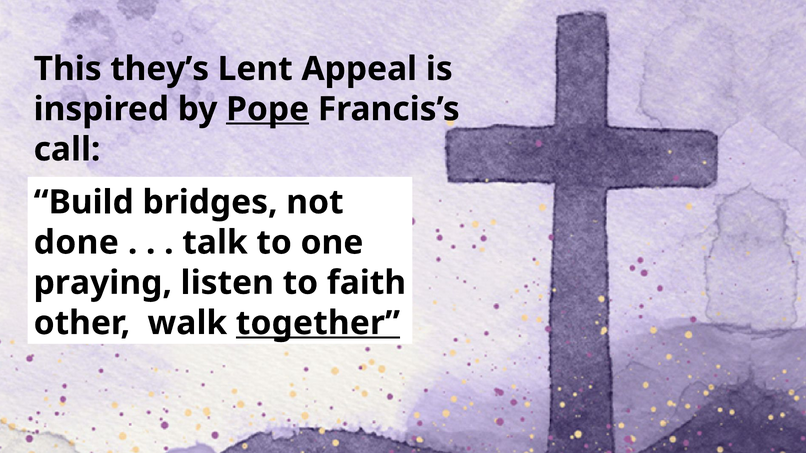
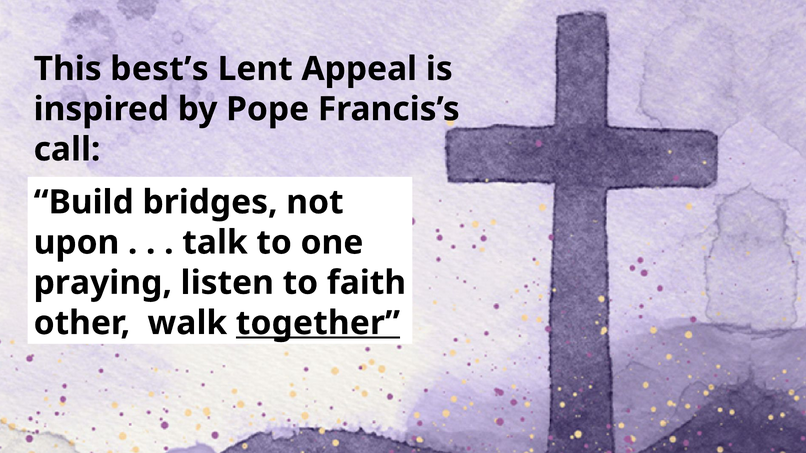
they’s: they’s -> best’s (159, 69)
Pope underline: present -> none (268, 109)
done: done -> upon (76, 243)
